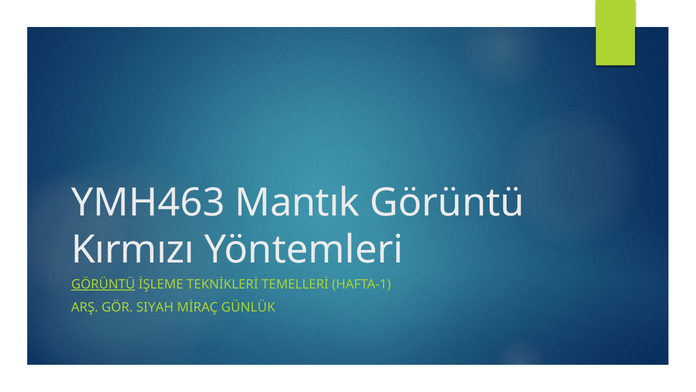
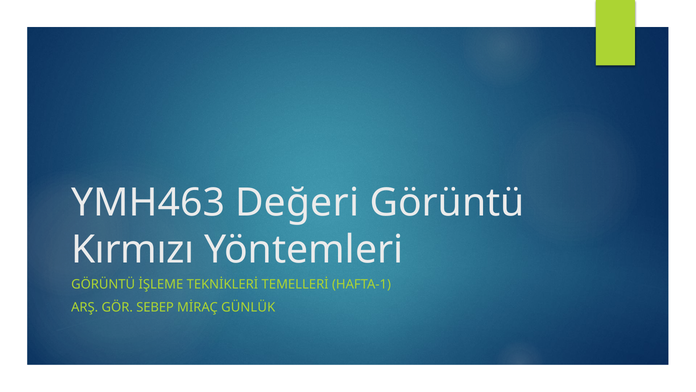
Mantık: Mantık -> Değeri (297, 202)
GÖRÜNTÜ underline: present -> none (103, 284)
SIYAH: SIYAH -> SEBEP (155, 307)
